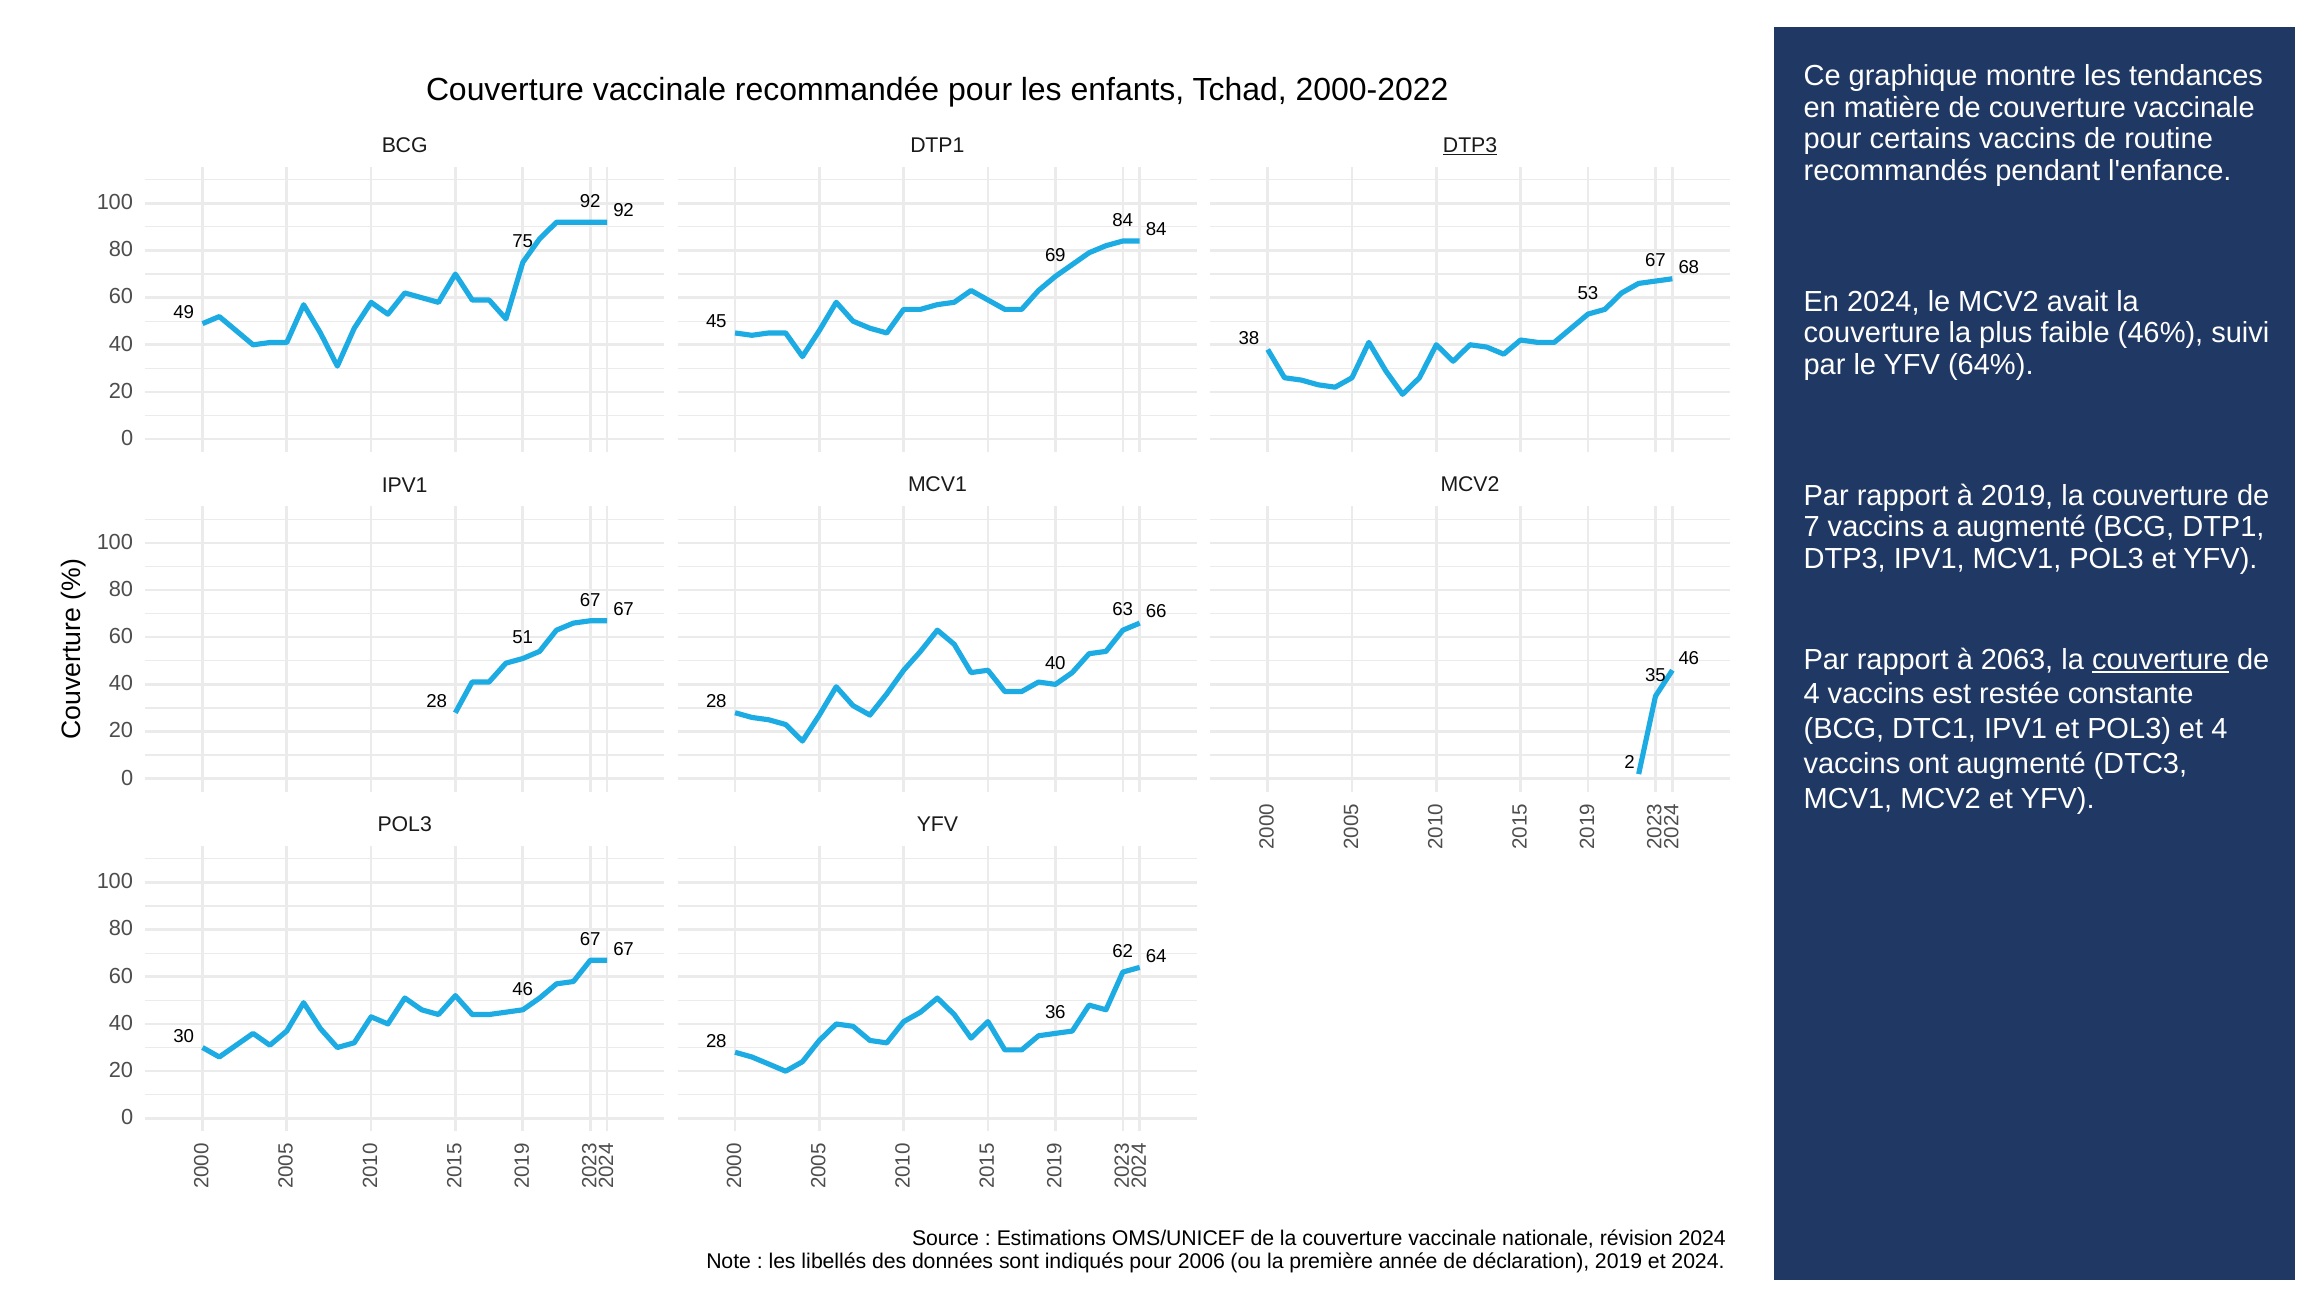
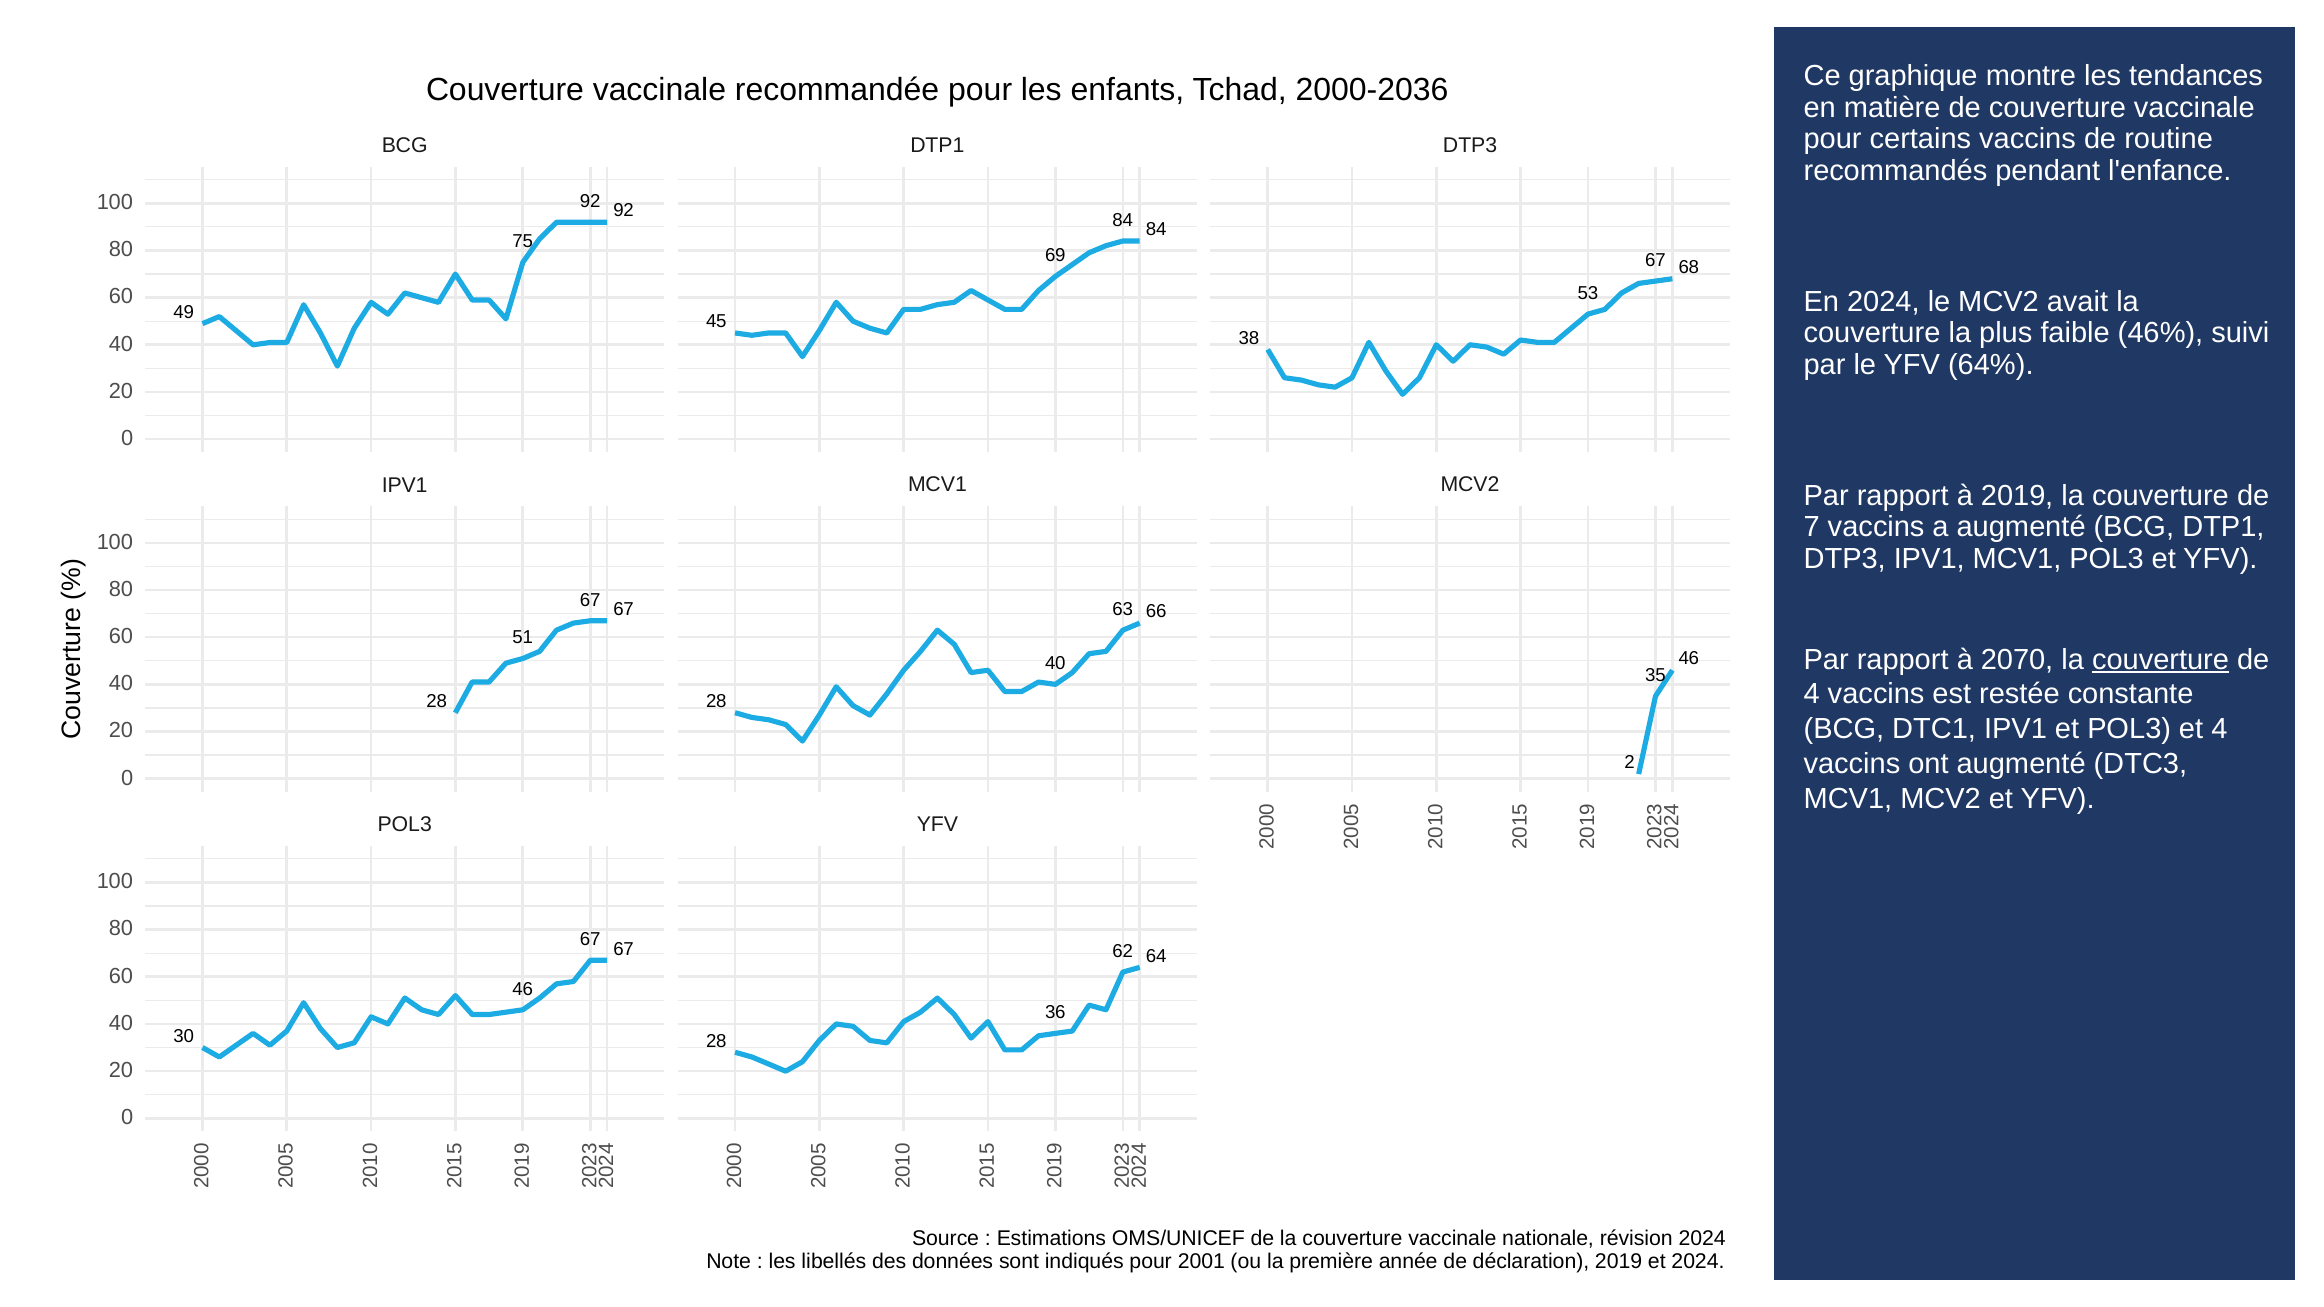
2000-2022: 2000-2022 -> 2000-2036 (1372, 90)
DTP3 underline: present -> none (1470, 145)
2063: 2063 -> 2070 (2017, 660)
2006: 2006 -> 2001 (1201, 1261)
